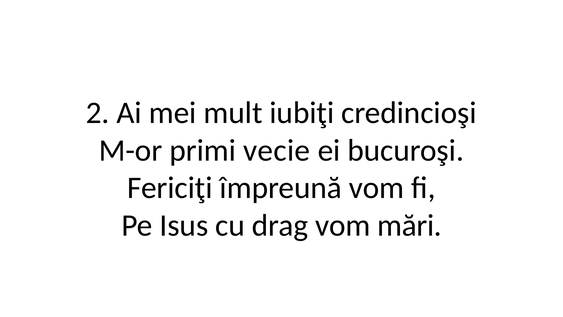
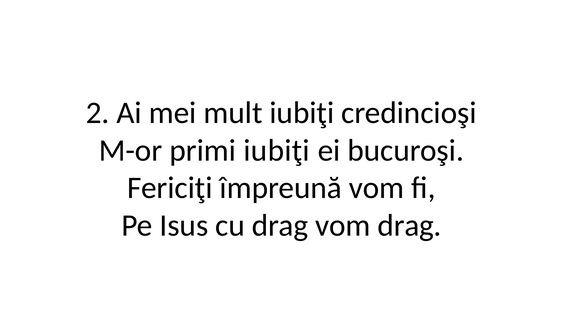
primi vecie: vecie -> iubiţi (277, 150)
vom mări: mări -> drag (410, 225)
